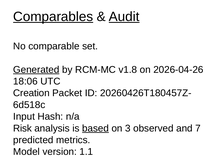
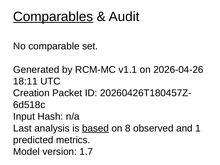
Audit underline: present -> none (124, 17)
Generated underline: present -> none (36, 70)
v1.8: v1.8 -> v1.1 (128, 70)
18:06: 18:06 -> 18:11 (25, 81)
Risk: Risk -> Last (22, 128)
3: 3 -> 8 (128, 128)
7: 7 -> 1 (198, 128)
1.1: 1.1 -> 1.7 (86, 152)
